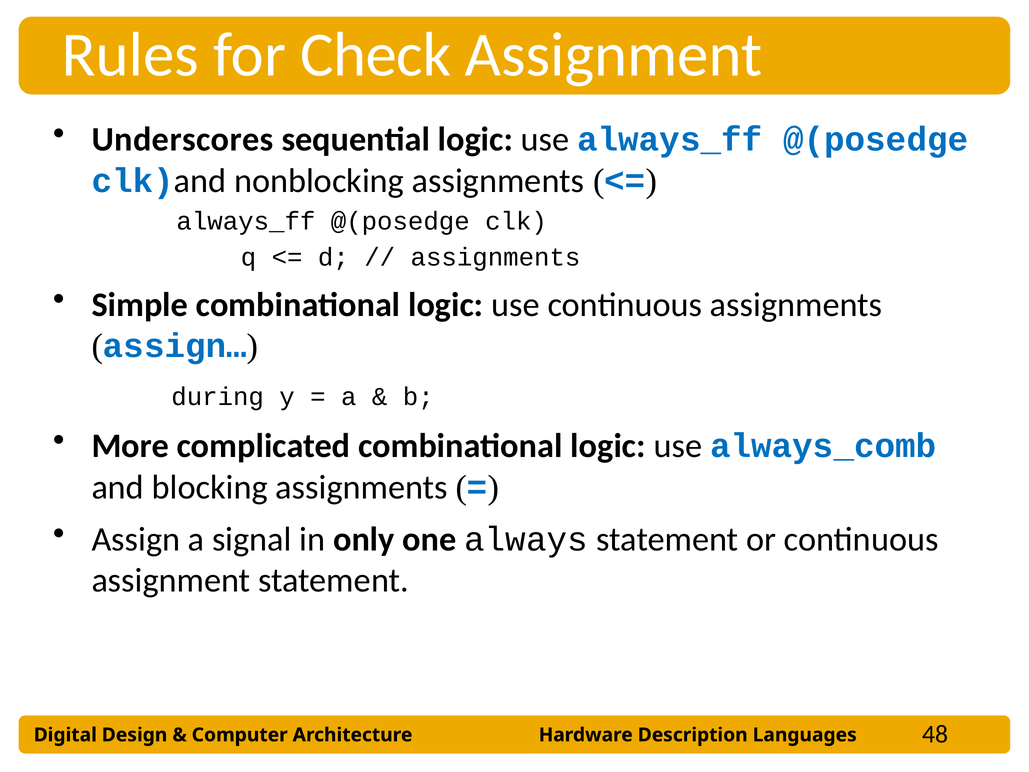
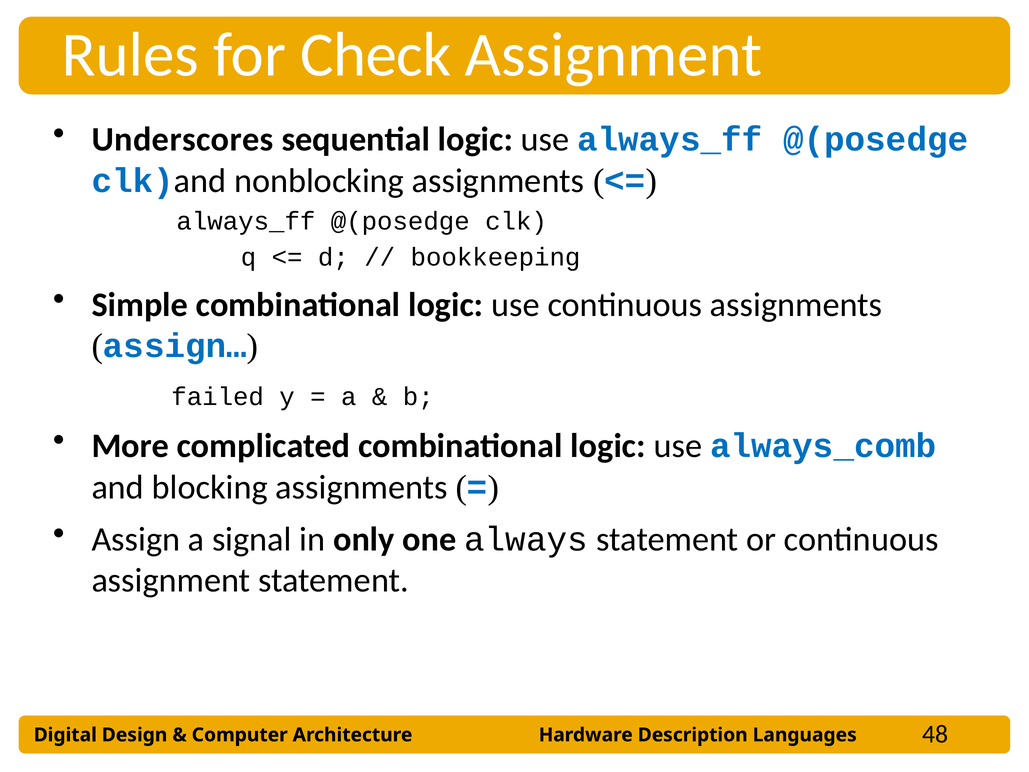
assignments: assignments -> bookkeeping (495, 257)
during: during -> failed (218, 397)
